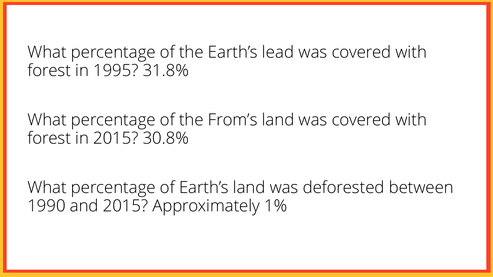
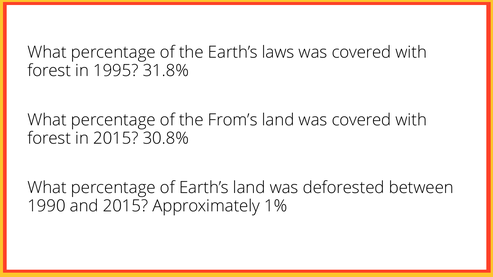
lead: lead -> laws (278, 52)
